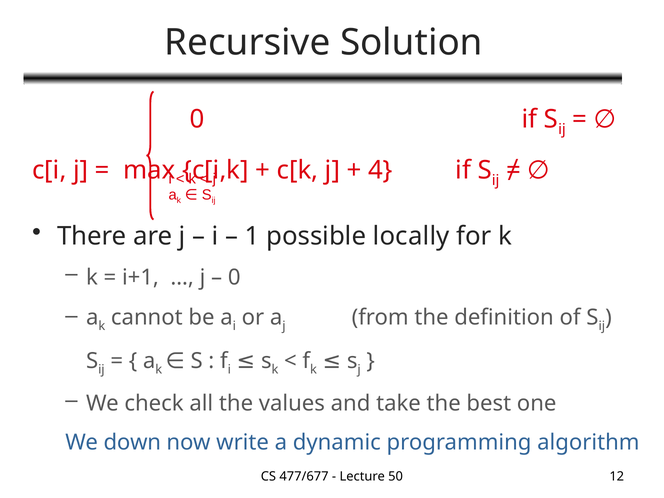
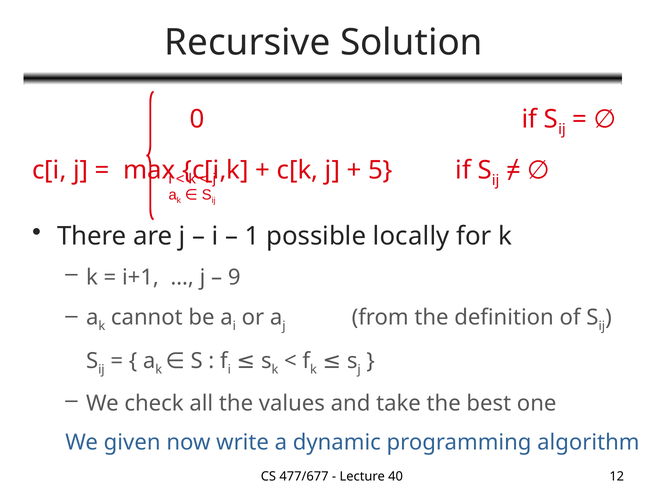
4: 4 -> 5 (380, 170)
0: 0 -> 9 (234, 277)
down: down -> given (132, 442)
50: 50 -> 40 (396, 477)
